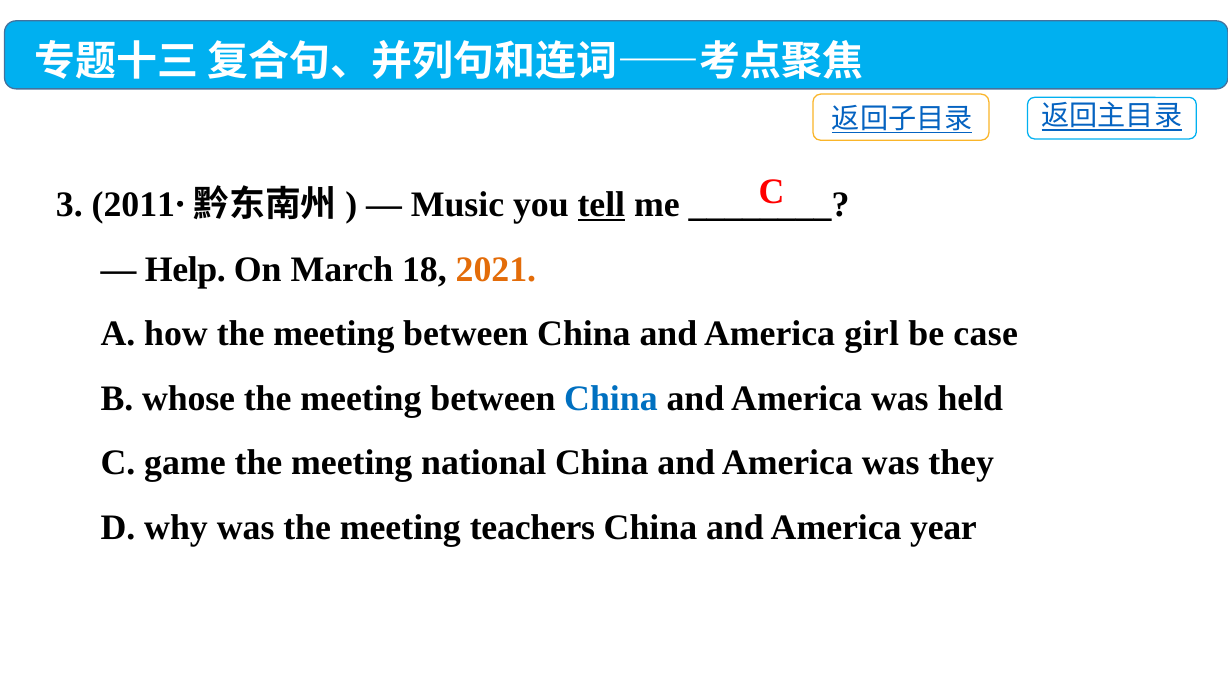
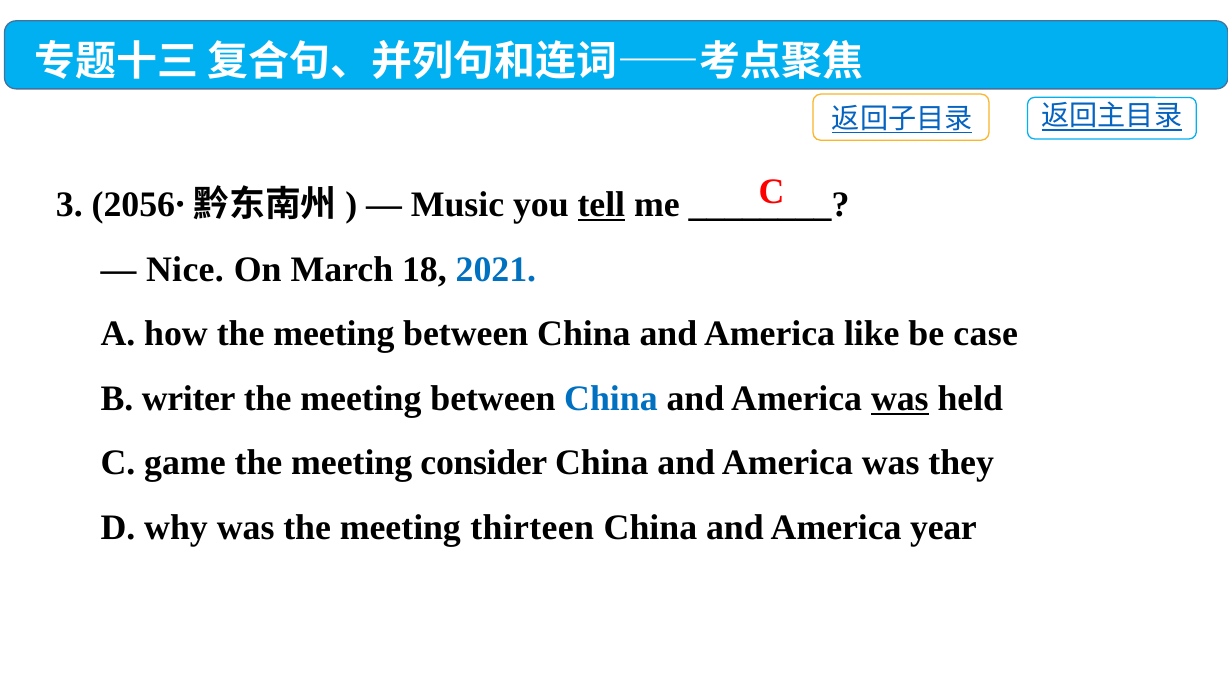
2011: 2011 -> 2056 (133, 205)
Help: Help -> Nice (185, 269)
2021 colour: orange -> blue (496, 269)
girl: girl -> like (872, 334)
whose: whose -> writer (189, 398)
was underline: none -> present (900, 398)
national: national -> consider (484, 463)
teachers: teachers -> thirteen (532, 527)
